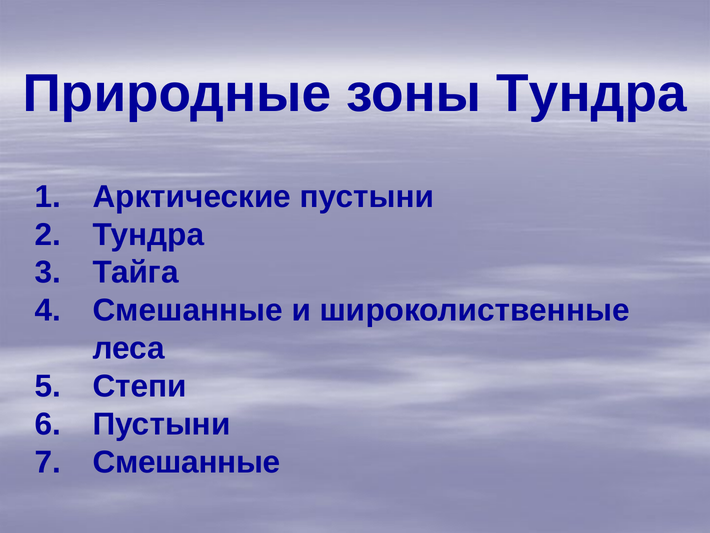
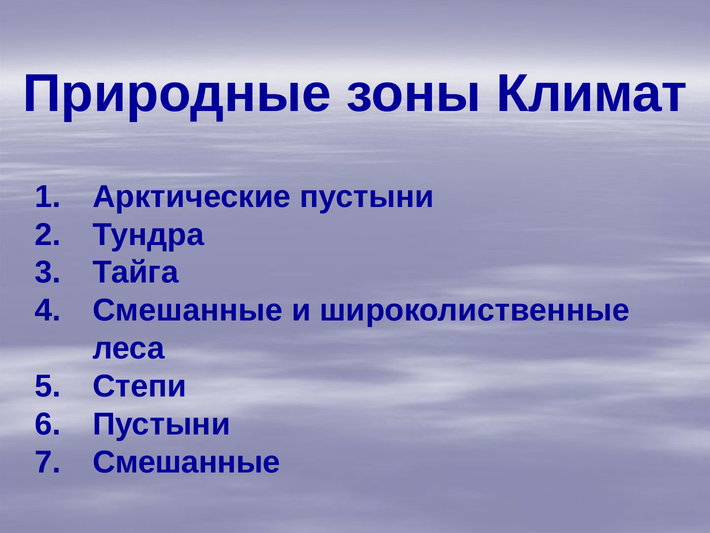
зоны Тундра: Тундра -> Климат (592, 94)
